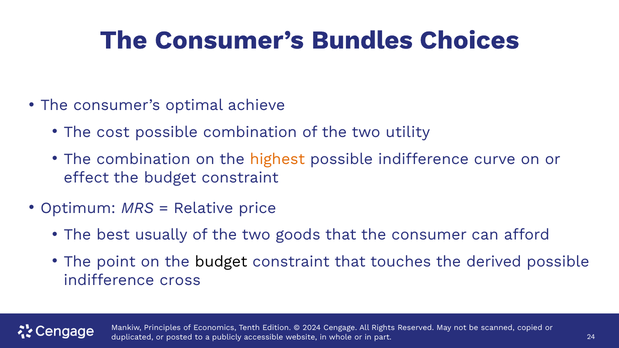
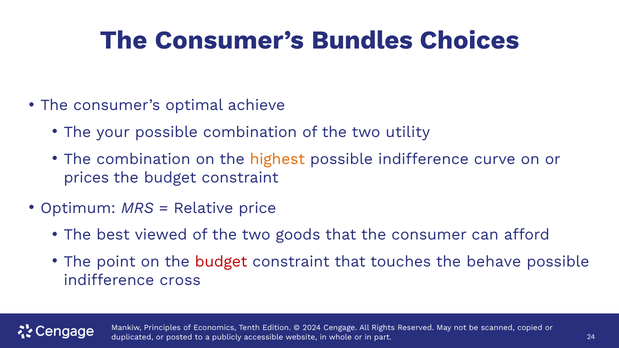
cost: cost -> your (113, 132)
effect: effect -> prices (86, 178)
usually: usually -> viewed (161, 235)
budget colour: black -> red (221, 262)
derived: derived -> behave (494, 262)
